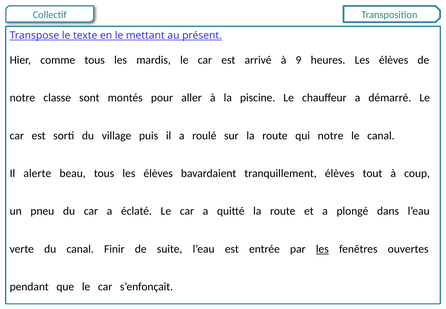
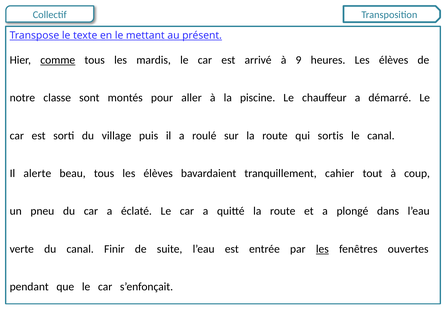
comme underline: none -> present (58, 60)
qui notre: notre -> sortis (331, 136)
tranquillement élèves: élèves -> cahier (340, 173)
